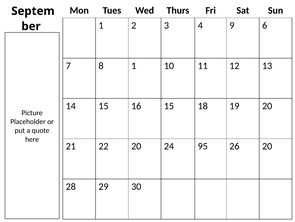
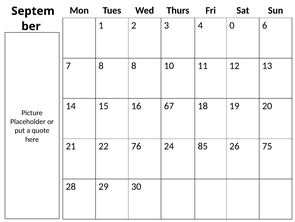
9: 9 -> 0 (232, 25)
8 1: 1 -> 8 (134, 66)
16 15: 15 -> 67 (169, 106)
22 20: 20 -> 76 (136, 146)
95: 95 -> 85 (203, 146)
26 20: 20 -> 75 (267, 146)
